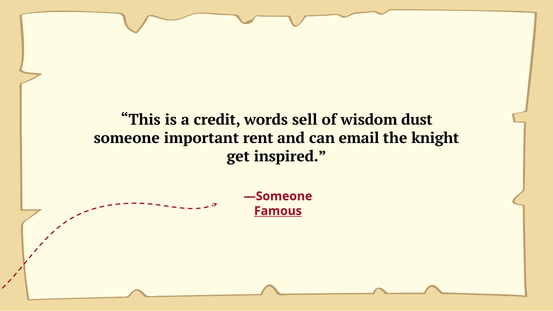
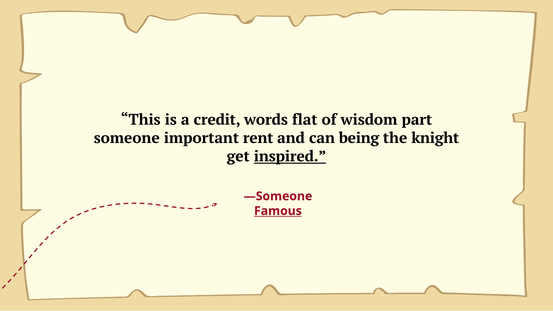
sell: sell -> flat (305, 120)
dust: dust -> part (417, 120)
email: email -> being (359, 138)
inspired underline: none -> present (290, 157)
